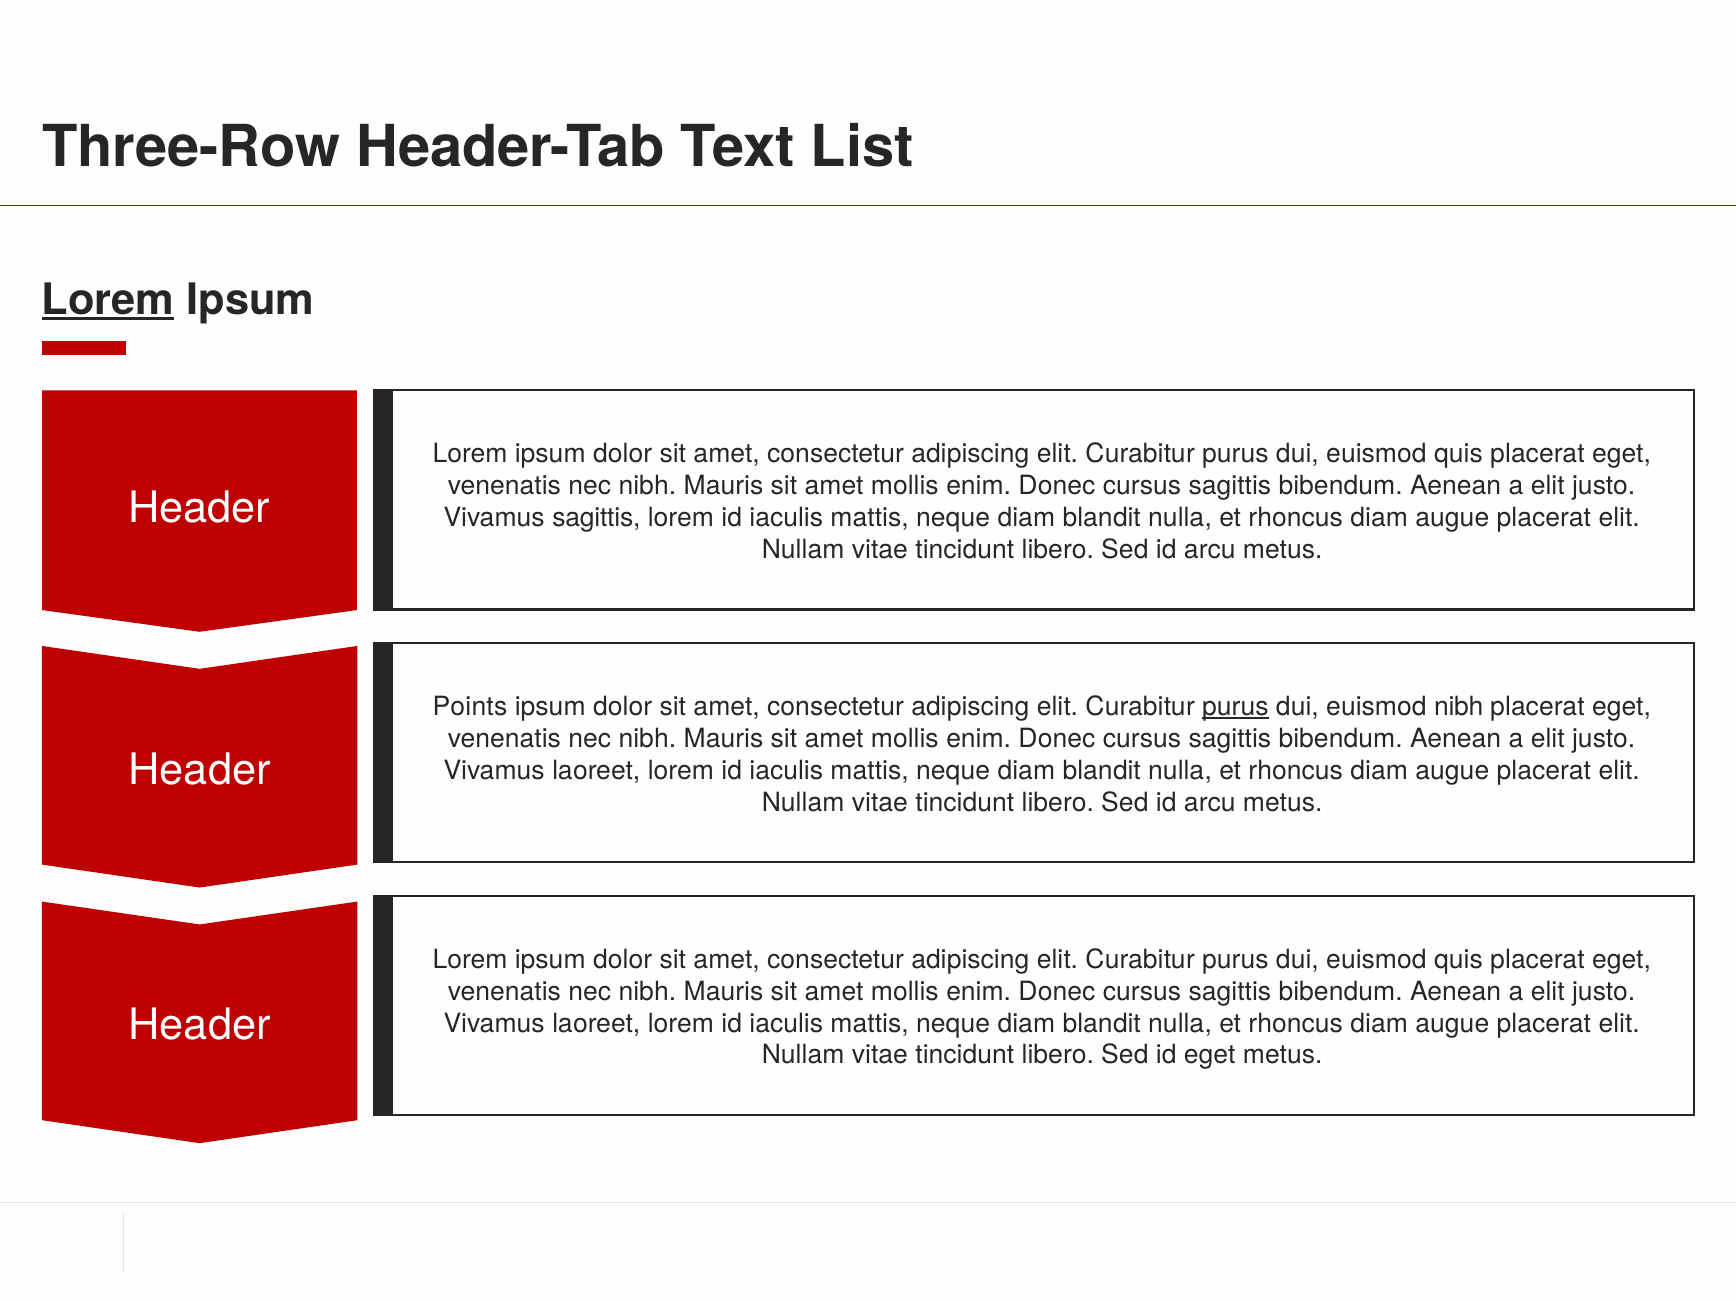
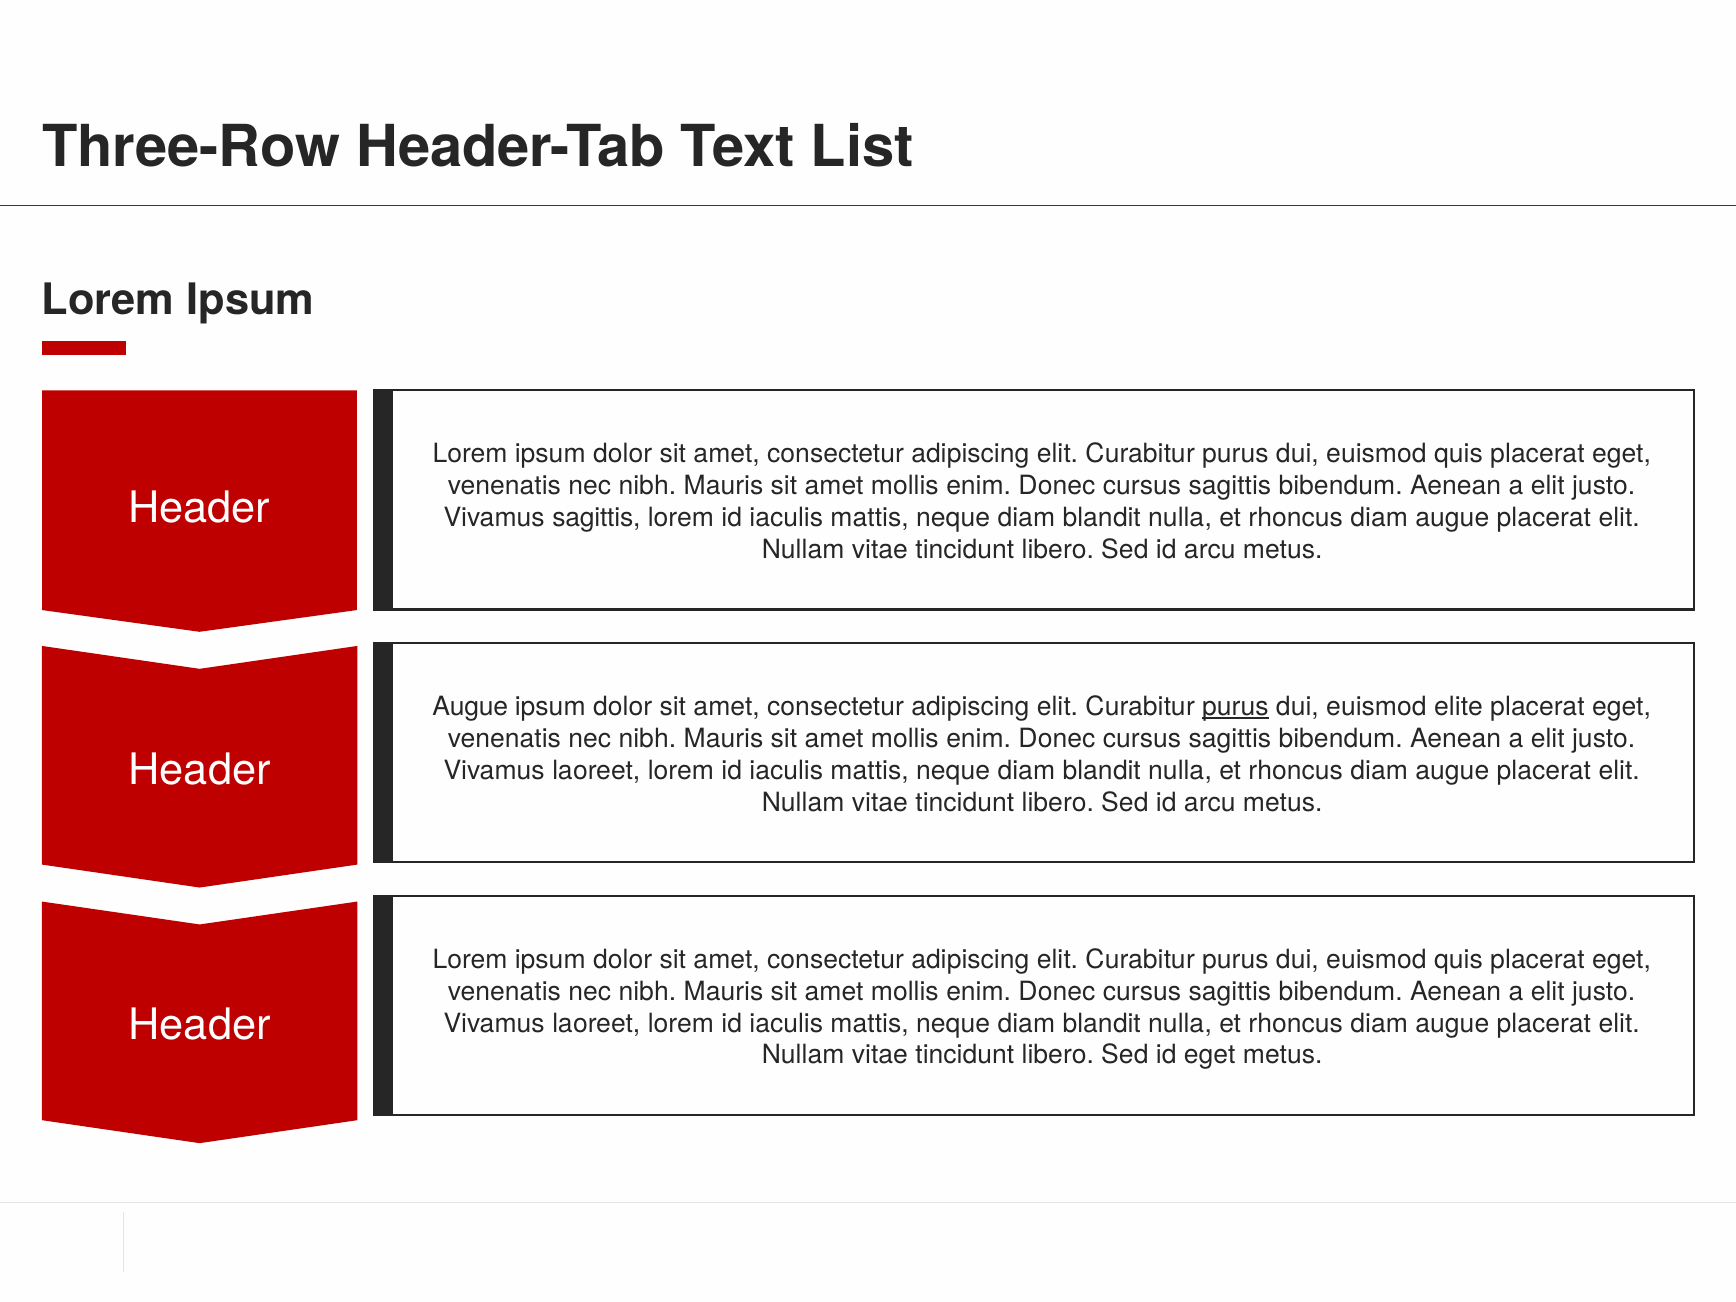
Lorem underline: present -> none (108, 300)
Points: Points -> Augue (470, 707)
euismod nibh: nibh -> elite (1459, 707)
